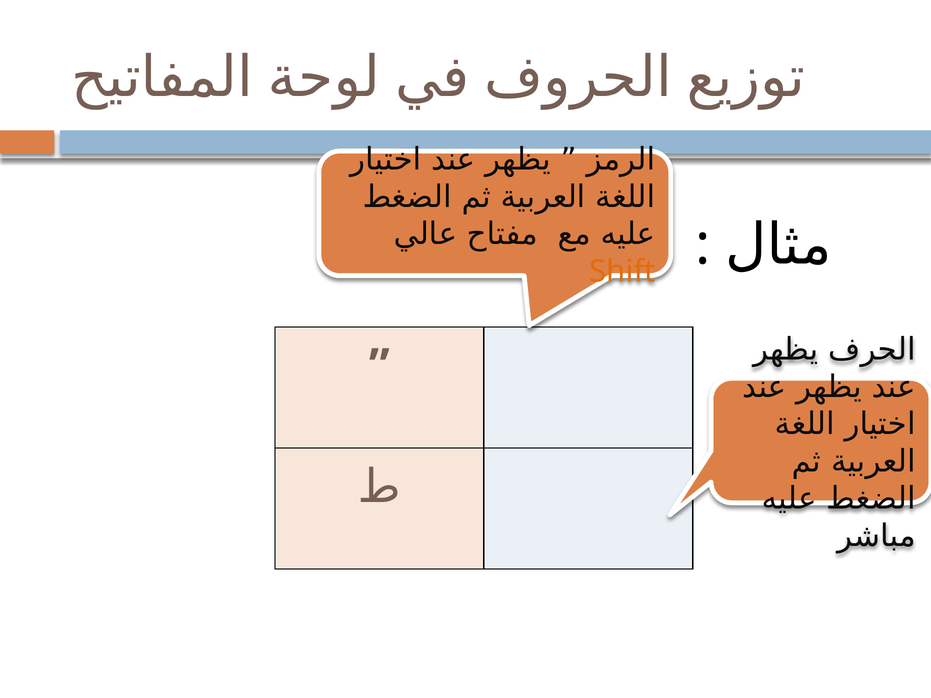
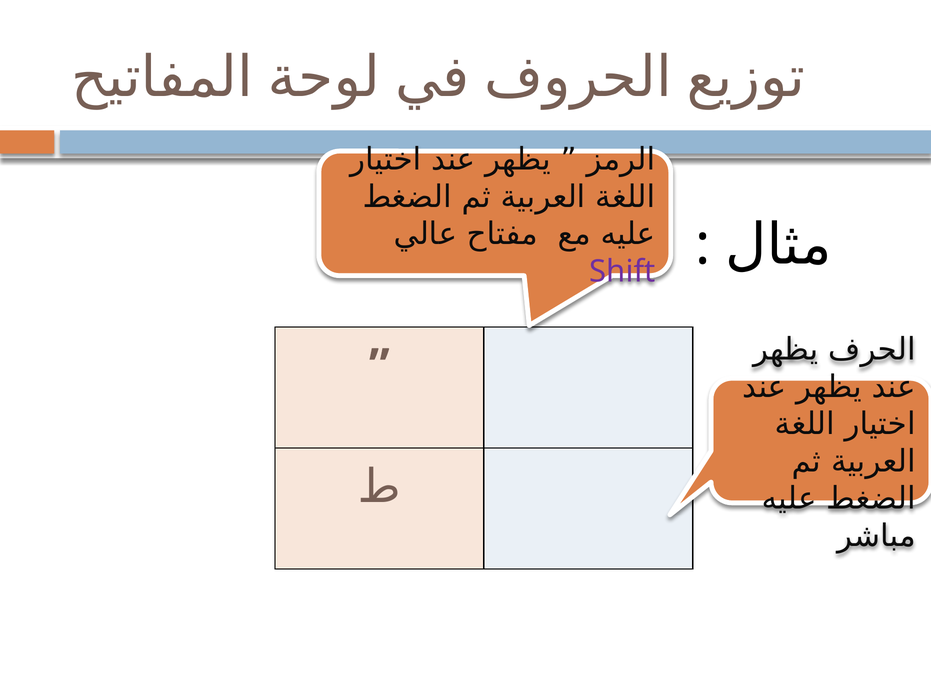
Shift colour: orange -> purple (622, 271)
